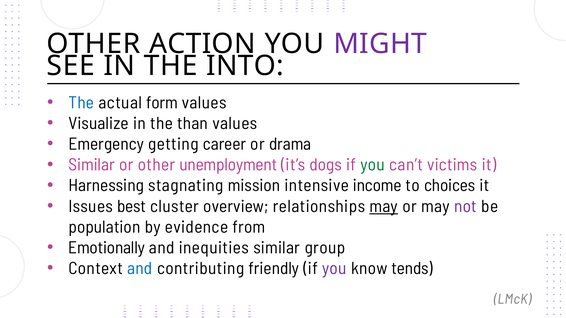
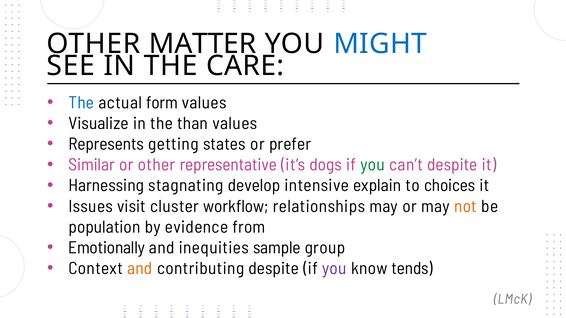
ACTION: ACTION -> MATTER (203, 44)
MIGHT colour: purple -> blue (380, 44)
INTO: INTO -> CARE (245, 66)
Emergency: Emergency -> Represents (106, 144)
career: career -> states (224, 144)
drama: drama -> prefer (290, 144)
unemployment: unemployment -> representative (228, 165)
can’t victims: victims -> despite (452, 165)
mission: mission -> develop (254, 186)
income: income -> explain (377, 186)
best: best -> visit (131, 207)
overview: overview -> workflow (236, 207)
may underline: present -> none (384, 207)
not colour: purple -> orange (465, 207)
inequities similar: similar -> sample (277, 248)
and colour: blue -> orange (140, 269)
contributing friendly: friendly -> despite (274, 269)
